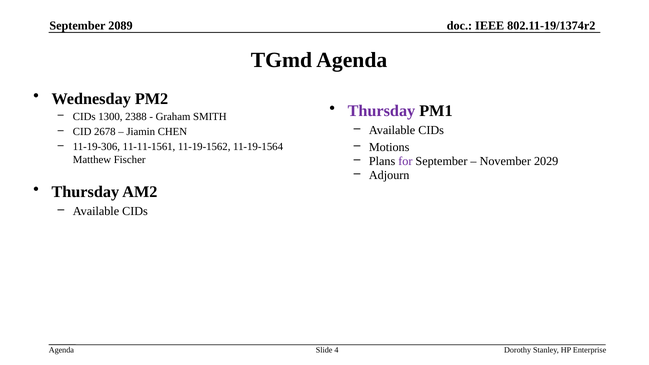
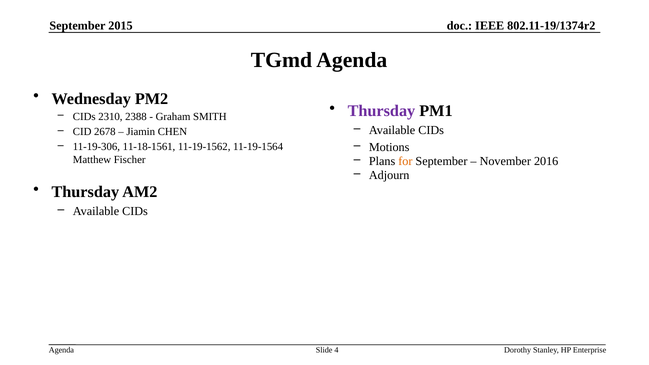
2089: 2089 -> 2015 (120, 26)
1300: 1300 -> 2310 (110, 117)
11-11-1561: 11-11-1561 -> 11-18-1561 (149, 147)
for colour: purple -> orange (405, 161)
2029: 2029 -> 2016 (546, 161)
